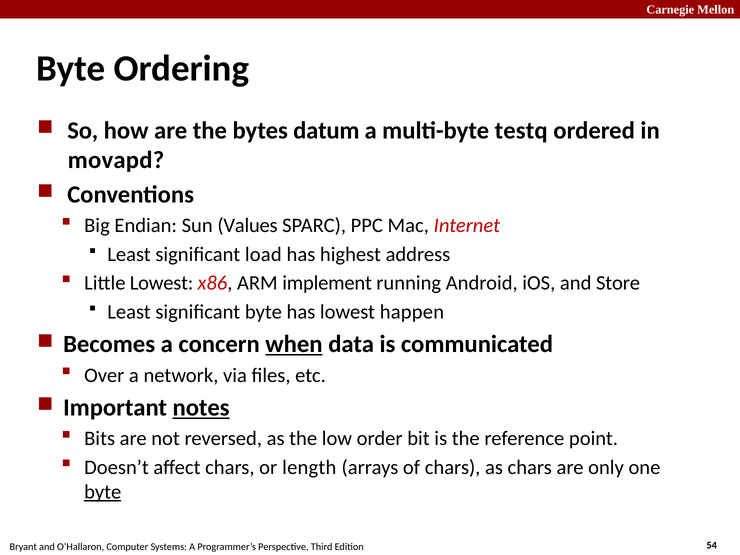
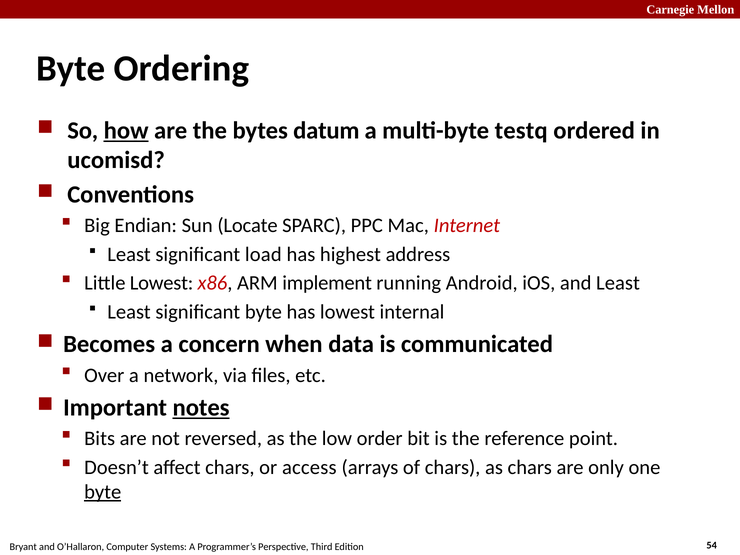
how underline: none -> present (126, 130)
movapd: movapd -> ucomisd (116, 160)
Values: Values -> Locate (248, 226)
and Store: Store -> Least (618, 283)
happen: happen -> internal (412, 312)
when underline: present -> none (294, 344)
length: length -> access (309, 467)
